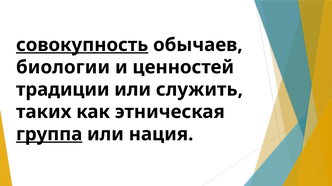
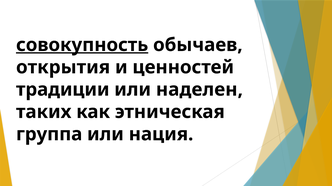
биологии: биологии -> открытия (63, 67)
служить: служить -> наделен (199, 90)
группа underline: present -> none (49, 135)
